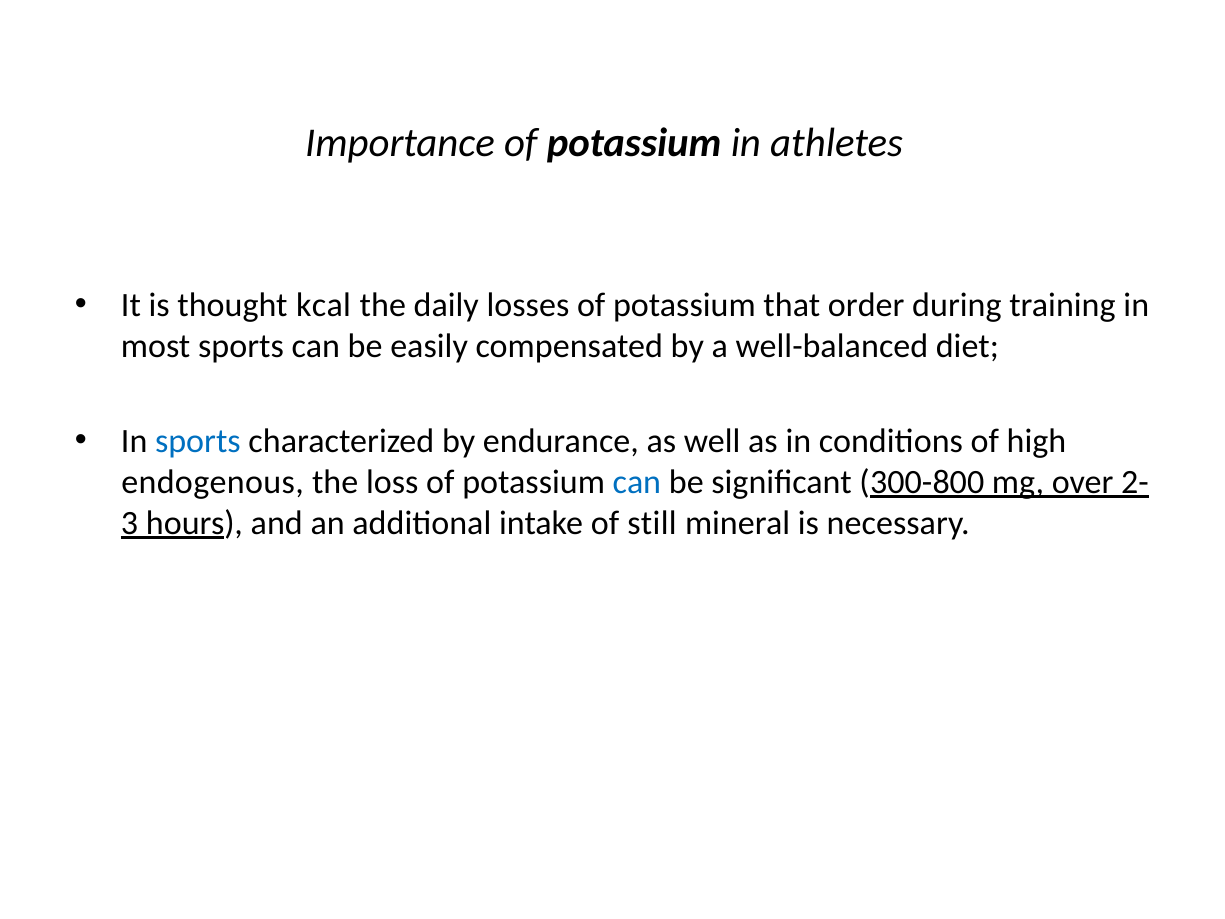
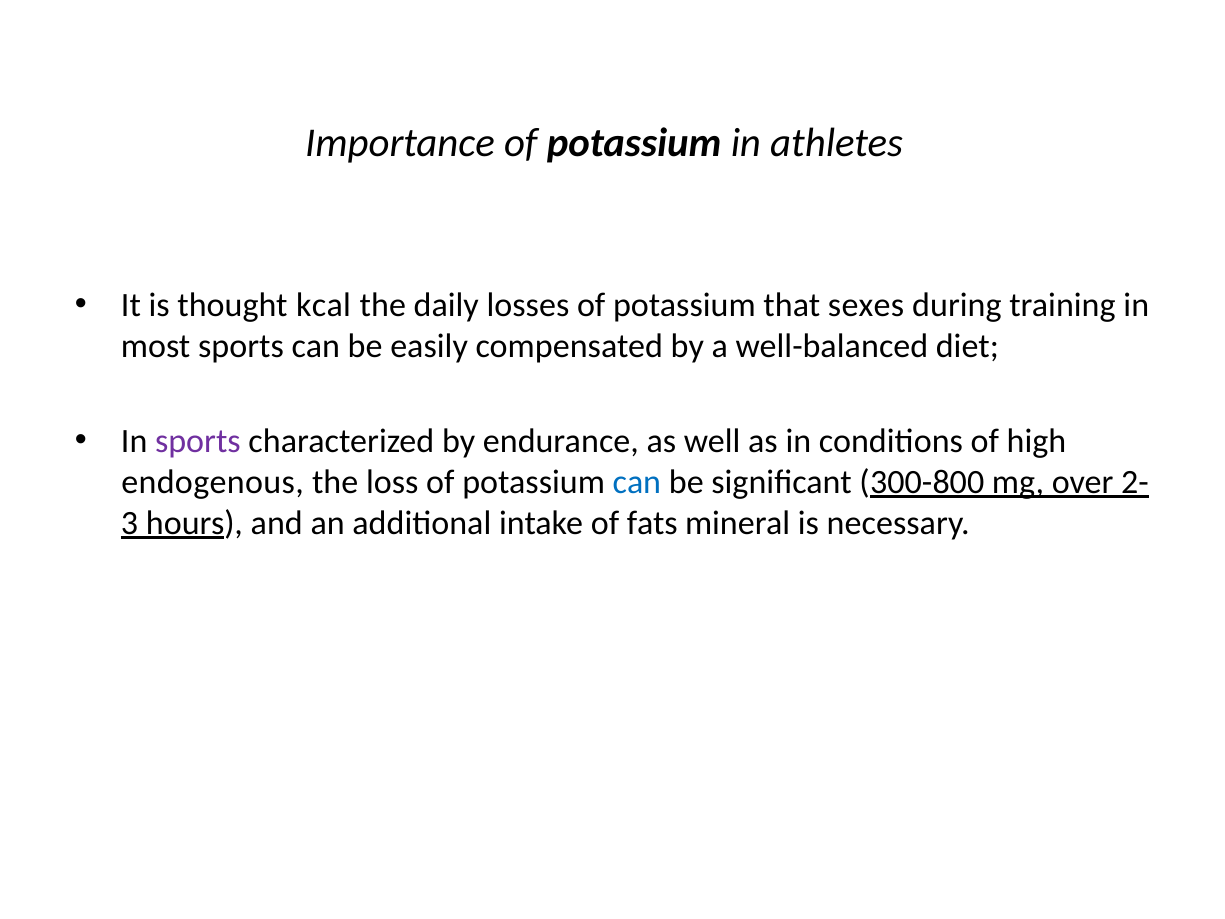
order: order -> sexes (866, 305)
sports colour: blue -> purple (198, 441)
still: still -> fats (652, 523)
